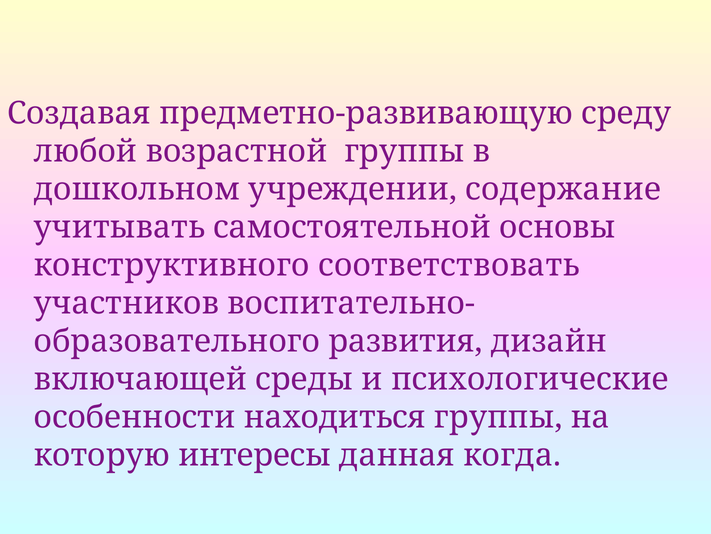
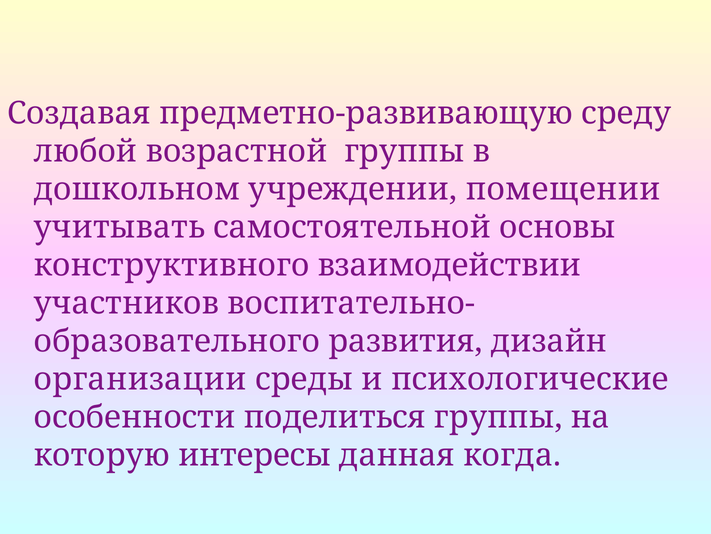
содержание: содержание -> помещении (563, 189)
соответствовать: соответствовать -> взаимодействии (449, 265)
включающей: включающей -> организации (140, 379)
находиться: находиться -> поделиться (335, 417)
